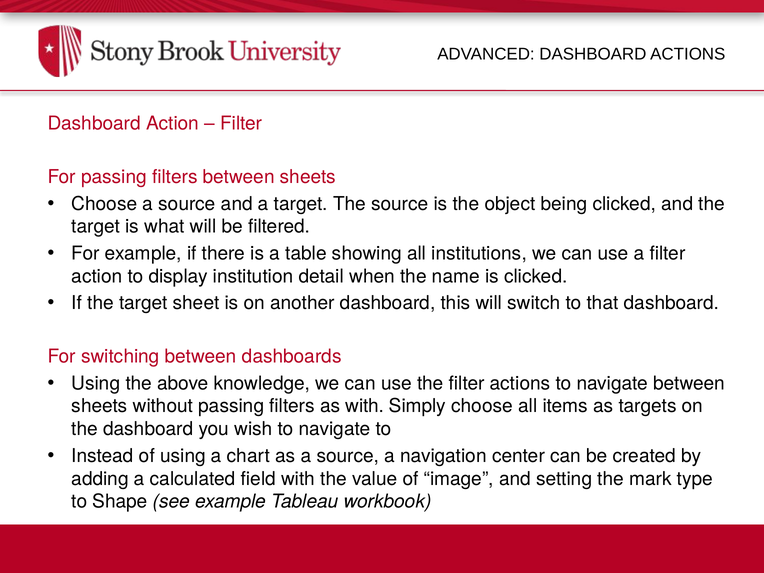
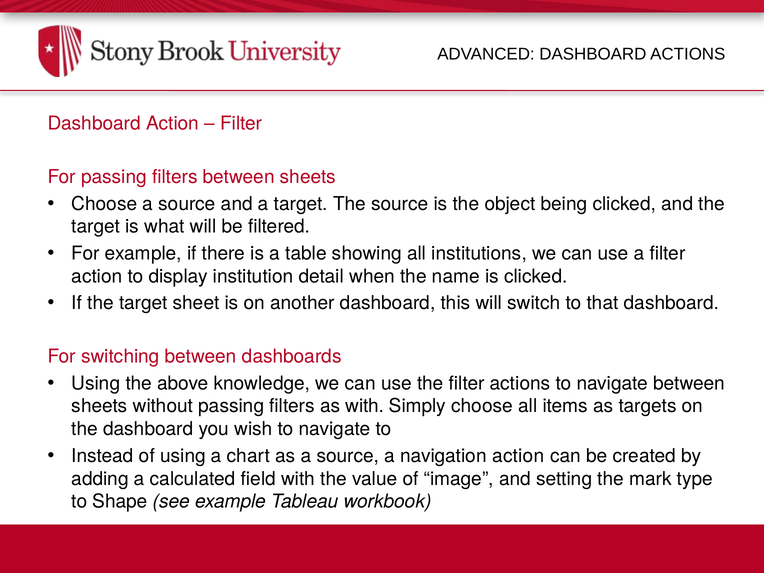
navigation center: center -> action (518, 456)
